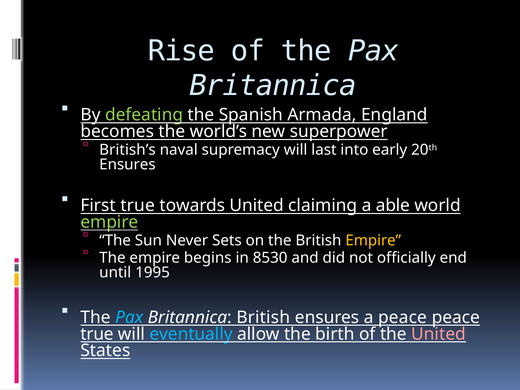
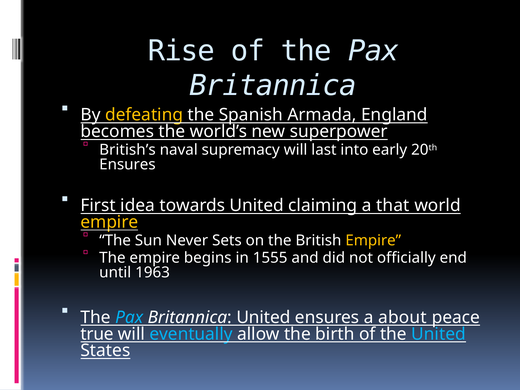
defeating colour: light green -> yellow (144, 115)
First true: true -> idea (138, 206)
able: able -> that (393, 206)
empire colour: light green -> yellow (109, 222)
8530: 8530 -> 1555 (270, 258)
1995: 1995 -> 1963 (153, 273)
Britannica British: British -> United (263, 317)
a peace: peace -> about (403, 317)
United colour: pink -> light blue (439, 334)
